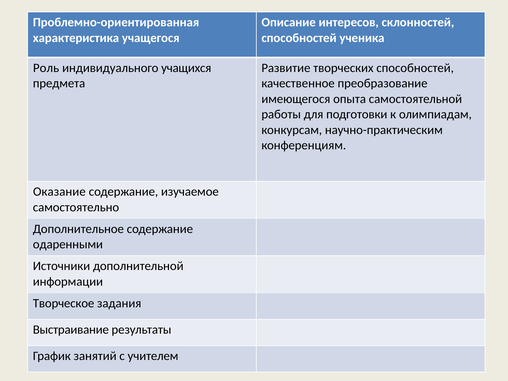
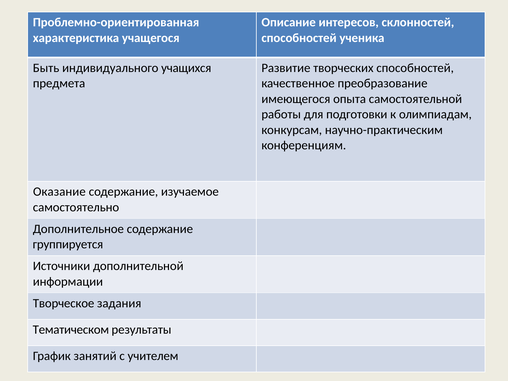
Роль: Роль -> Быть (46, 68)
одаренными: одаренными -> группируется (68, 244)
Выстраивание: Выстраивание -> Тематическом (71, 330)
